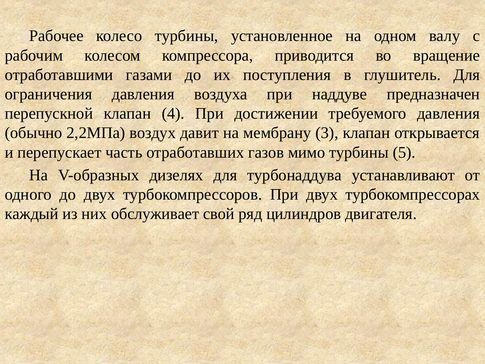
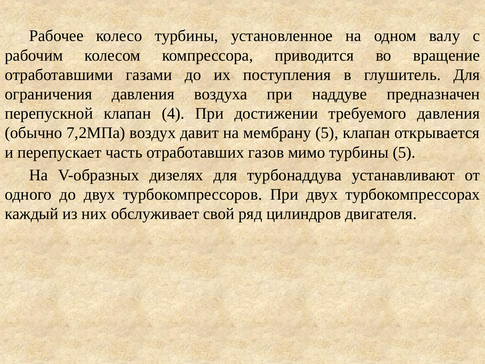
2,2МПа: 2,2МПа -> 7,2МПа (96, 133)
мембрану 3: 3 -> 5 (327, 133)
